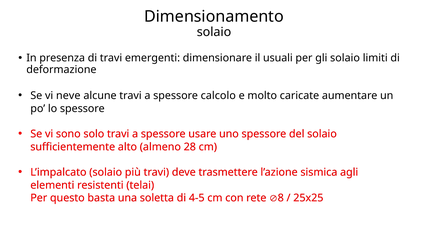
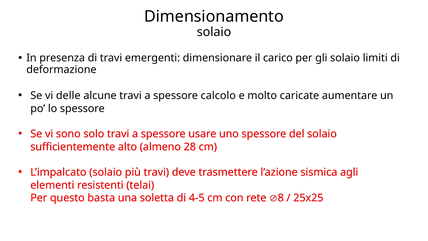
usuali: usuali -> carico (278, 58)
neve: neve -> delle (68, 96)
